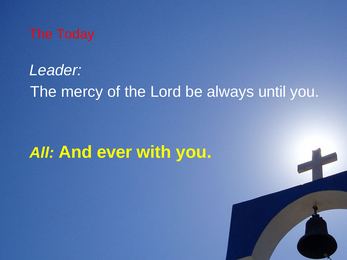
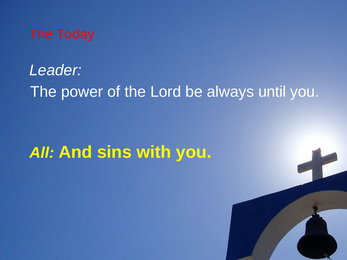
mercy: mercy -> power (82, 92)
ever: ever -> sins (114, 152)
